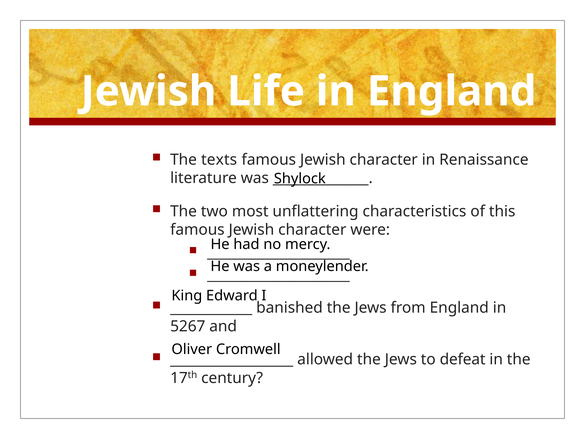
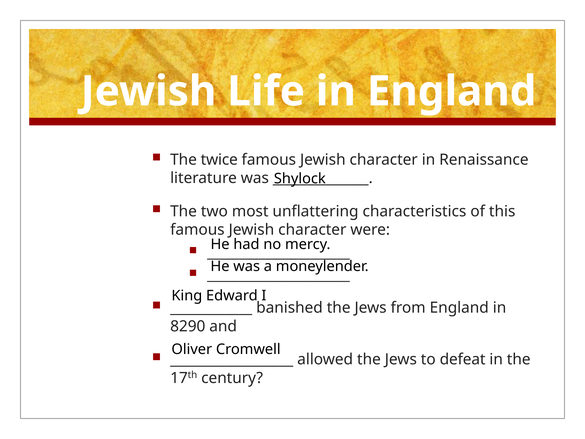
texts: texts -> twice (219, 160)
5267: 5267 -> 8290 (188, 326)
